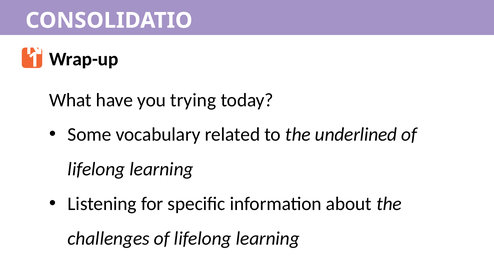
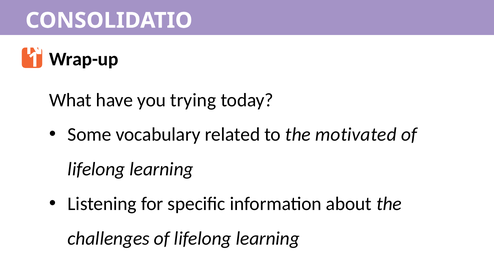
underlined: underlined -> motivated (356, 135)
